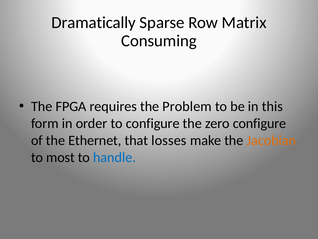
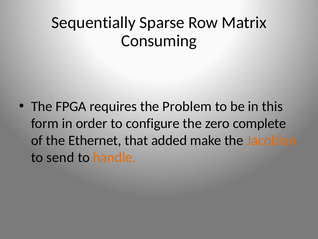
Dramatically: Dramatically -> Sequentially (93, 23)
zero configure: configure -> complete (259, 123)
losses: losses -> added (169, 140)
most: most -> send (60, 157)
handle colour: blue -> orange (114, 157)
